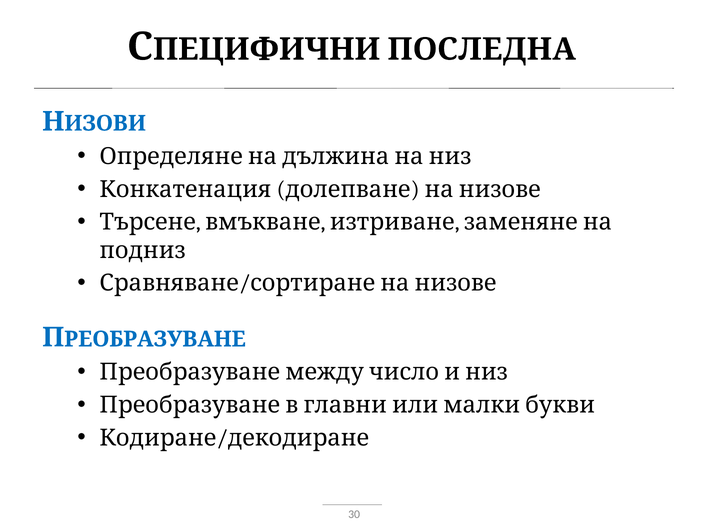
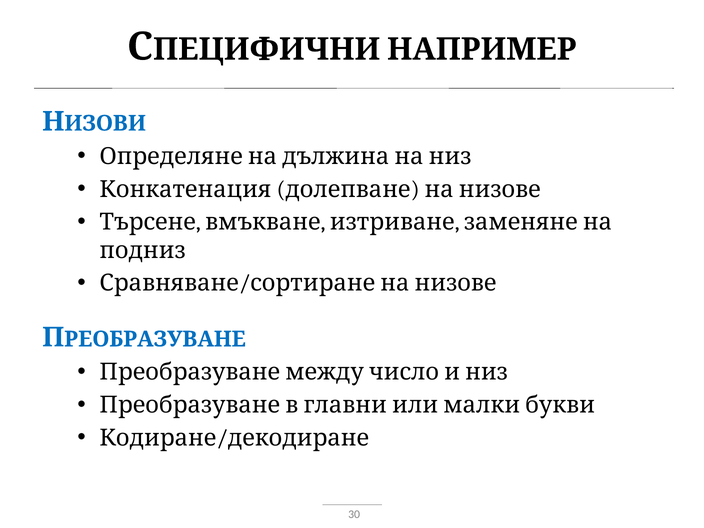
ПОСЛЕДНА: ПОСЛЕДНА -> НАПРИМЕР (482, 49)
